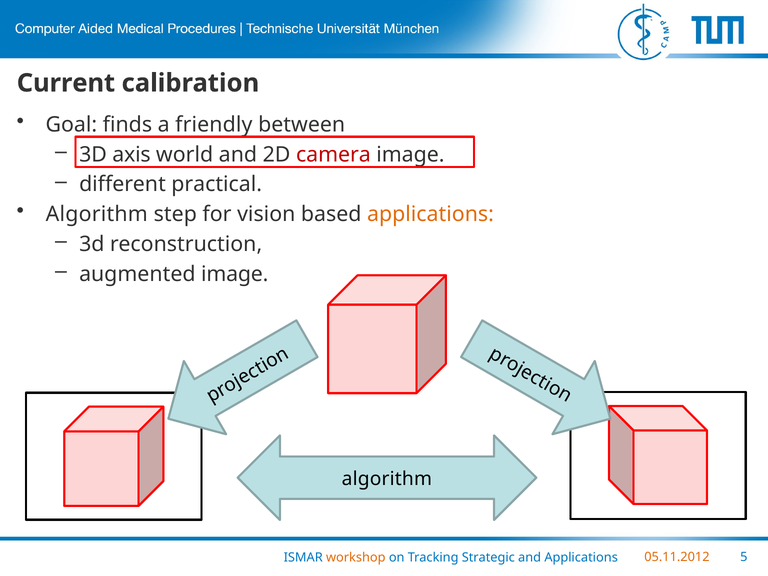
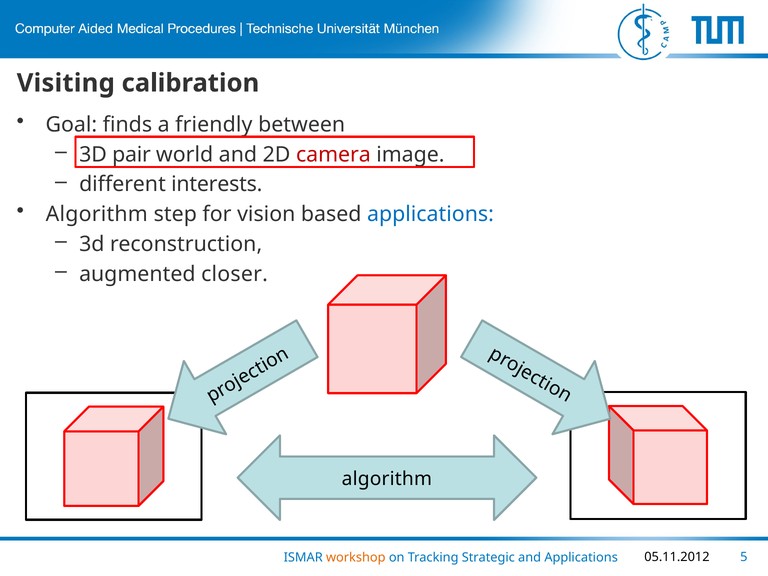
Current: Current -> Visiting (66, 83)
axis: axis -> pair (132, 155)
practical: practical -> interests (217, 184)
applications colour: orange -> blue (430, 214)
augmented image: image -> closer (235, 274)
05.11.2012 colour: orange -> black (677, 557)
